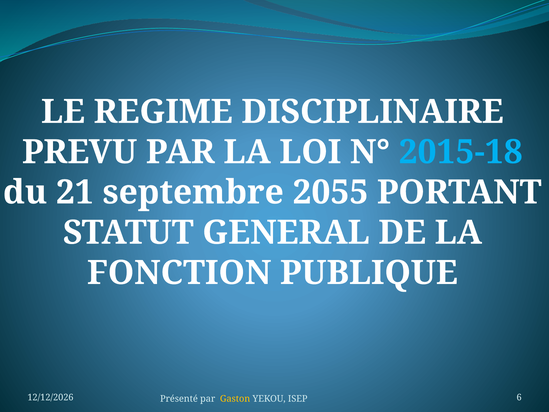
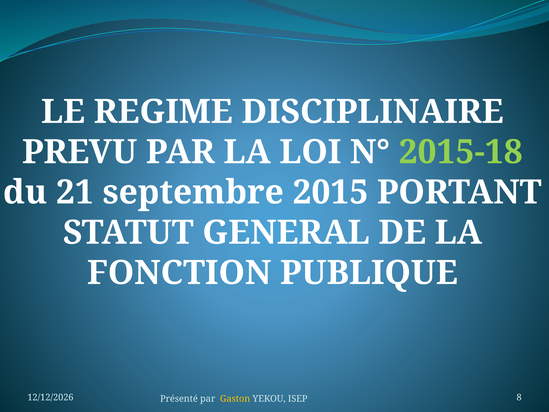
2015-18 colour: light blue -> light green (461, 152)
2055: 2055 -> 2015 (330, 192)
6: 6 -> 8 (519, 397)
